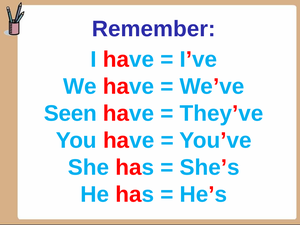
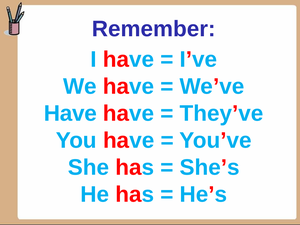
Seen: Seen -> Have (70, 113)
